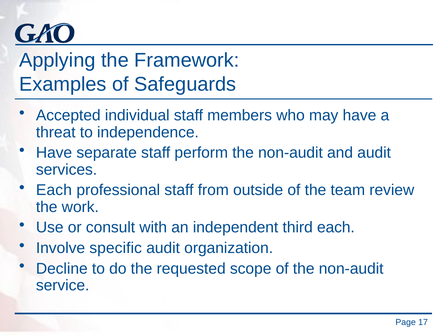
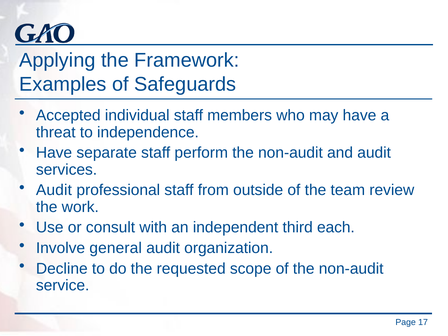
Each: Each -> Audit (54, 190)
specific: specific -> general (116, 248)
